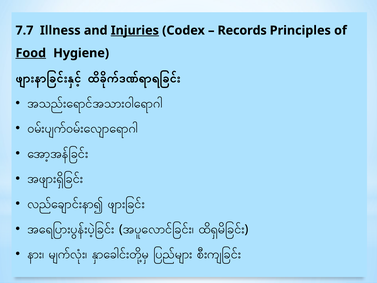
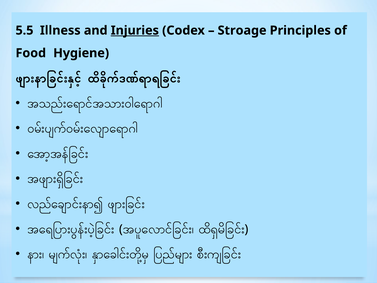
7.7: 7.7 -> 5.5 (24, 30)
Records: Records -> Stroage (242, 30)
Food underline: present -> none (31, 53)
